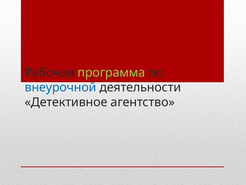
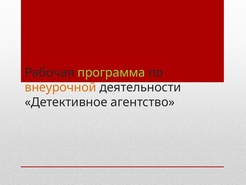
внеурочной colour: blue -> orange (61, 87)
